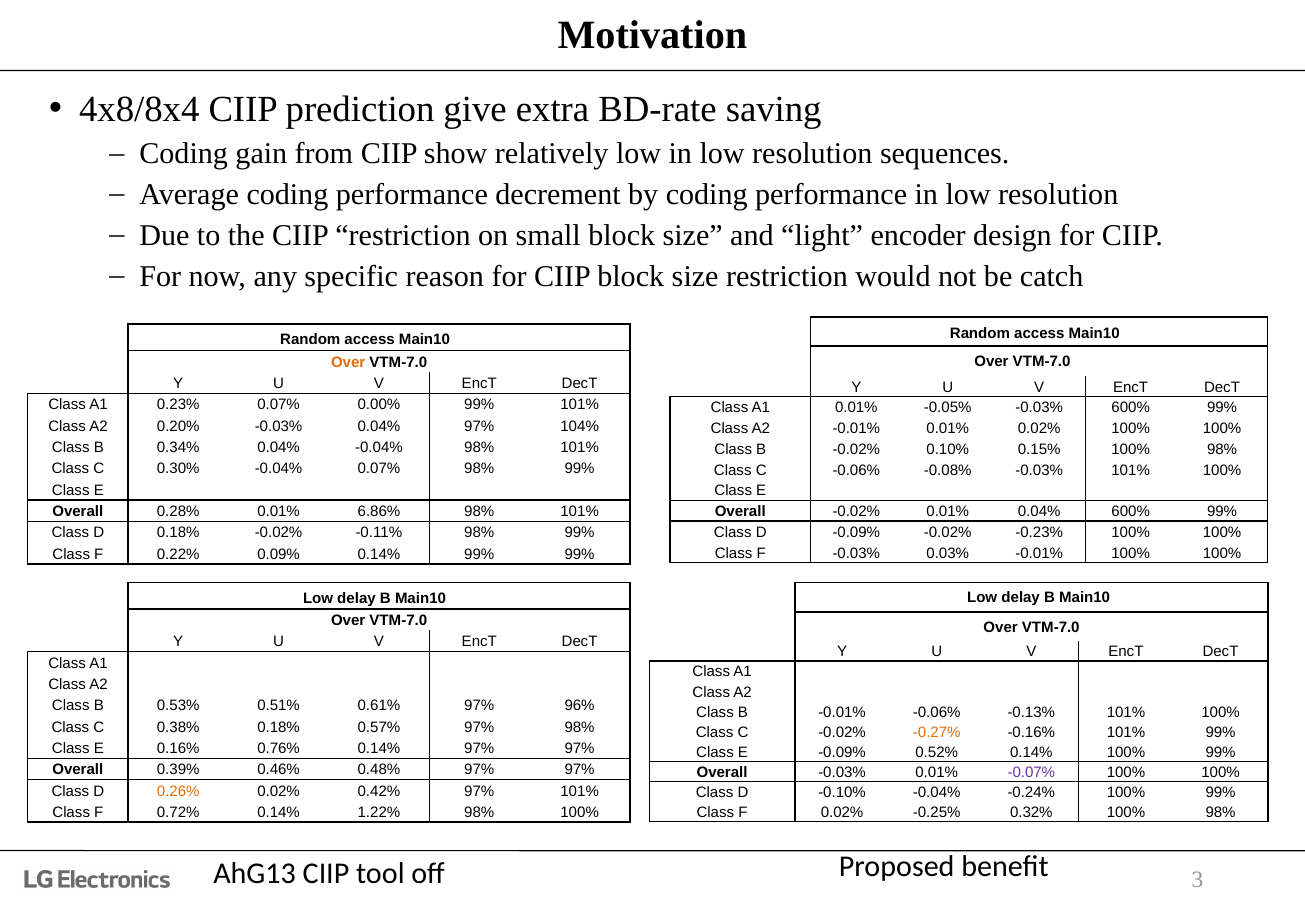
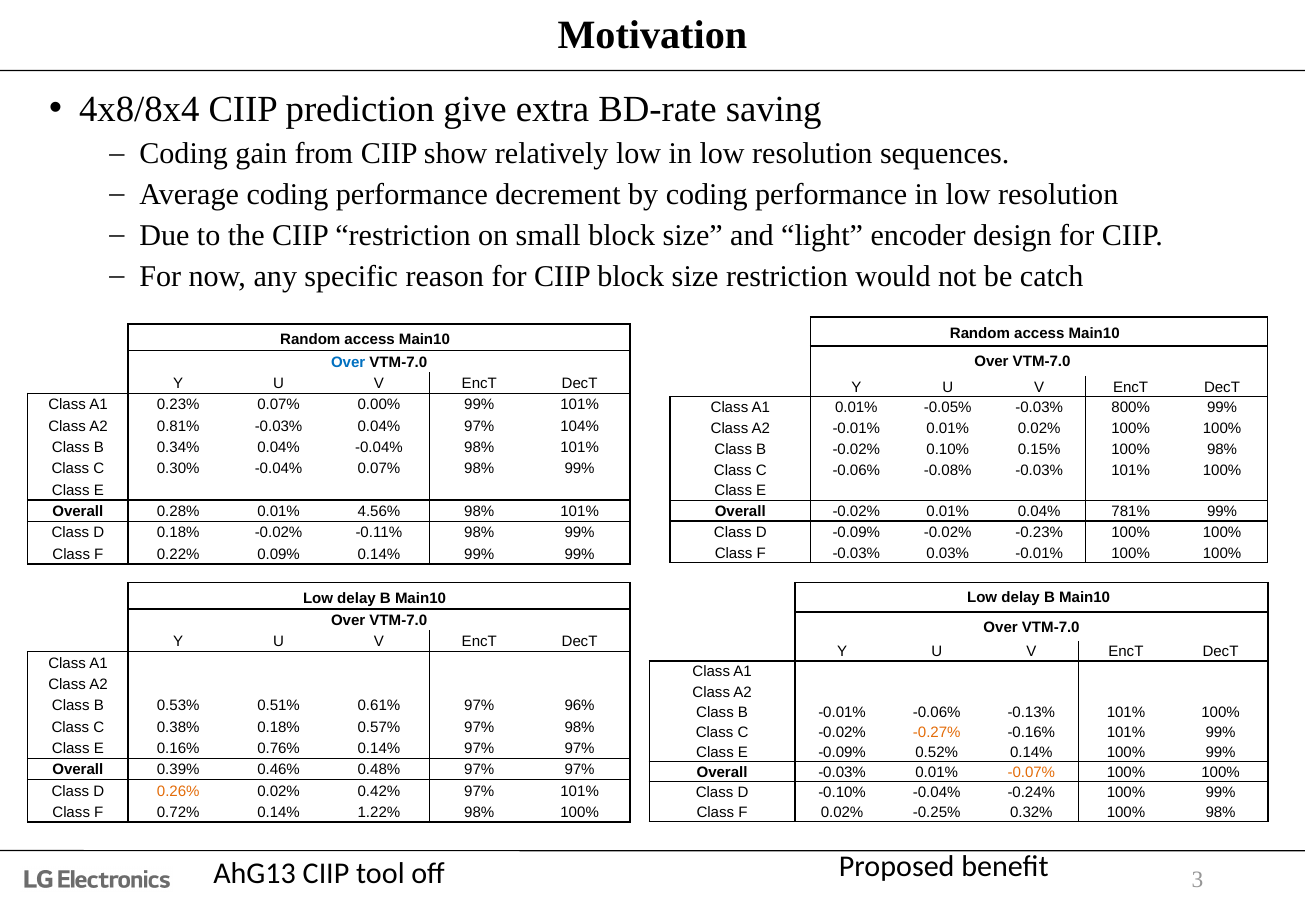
Over colour: orange -> blue (348, 362)
-0.03% 600%: 600% -> 800% (1131, 408)
0.20%: 0.20% -> 0.81% (178, 426)
6.86%: 6.86% -> 4.56% (379, 511)
0.04% 600%: 600% -> 781% (1131, 511)
-0.07% colour: purple -> orange (1031, 772)
